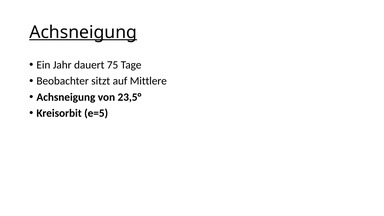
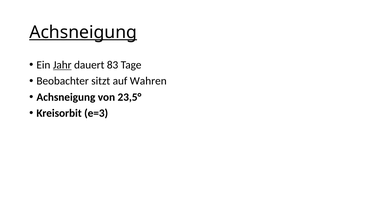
Jahr underline: none -> present (62, 65)
75: 75 -> 83 (113, 65)
Mittlere: Mittlere -> Wahren (148, 81)
e=5: e=5 -> e=3 (96, 113)
